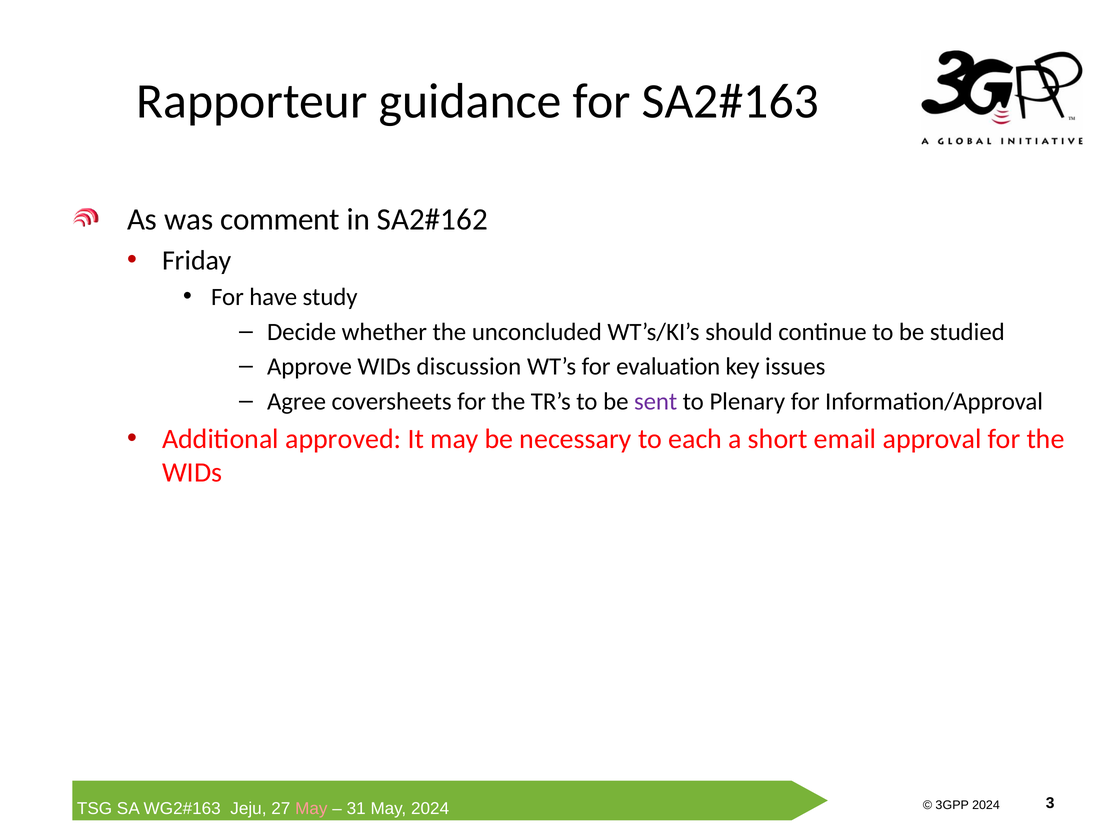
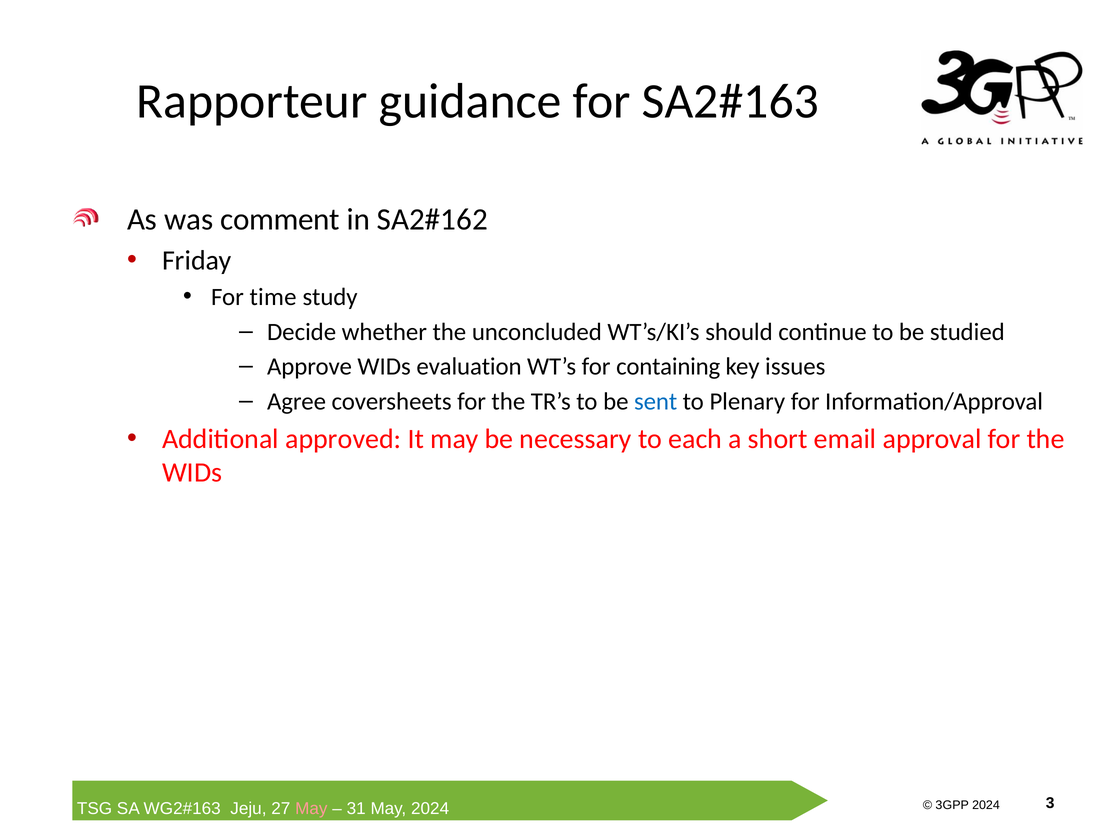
have: have -> time (273, 297)
discussion: discussion -> evaluation (469, 367)
evaluation: evaluation -> containing (668, 367)
sent colour: purple -> blue (656, 402)
